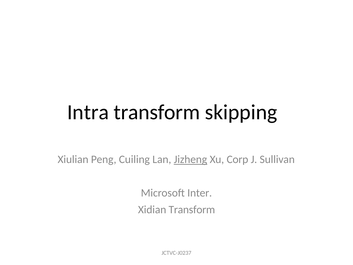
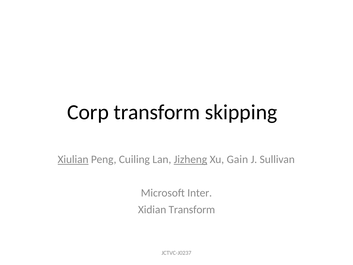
Intra: Intra -> Corp (88, 112)
Xiulian underline: none -> present (73, 159)
Corp: Corp -> Gain (237, 159)
